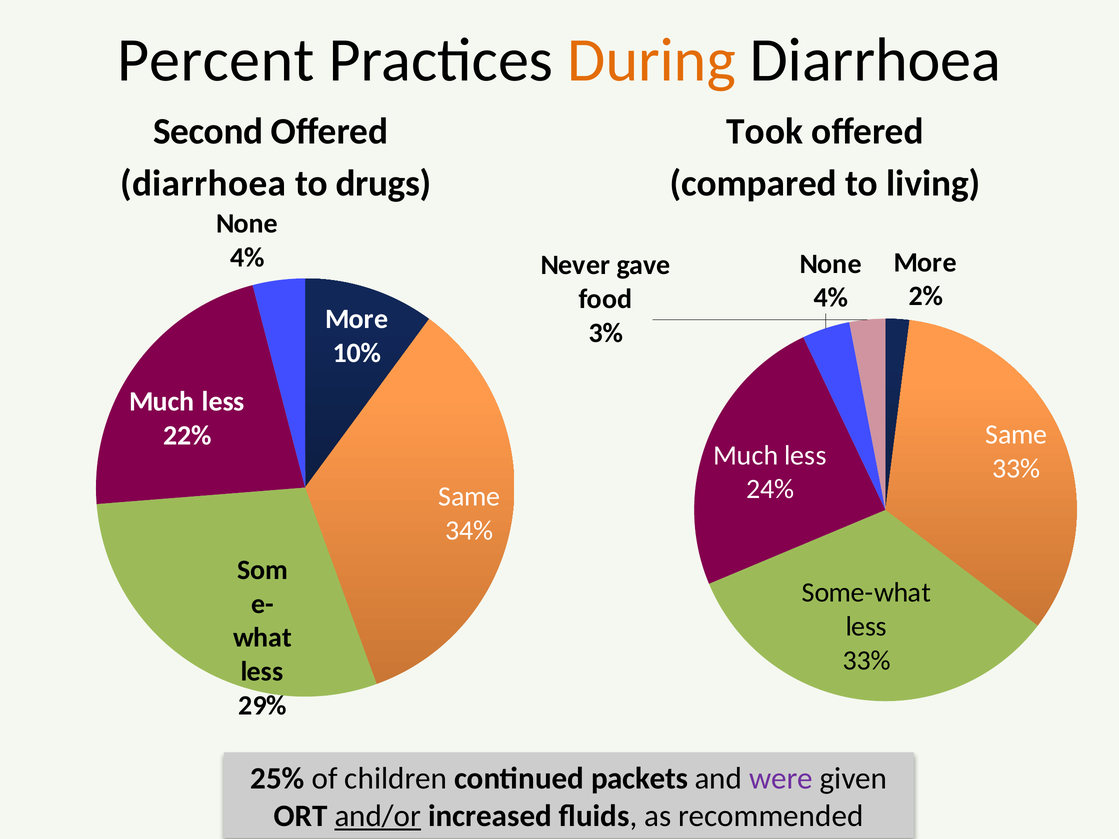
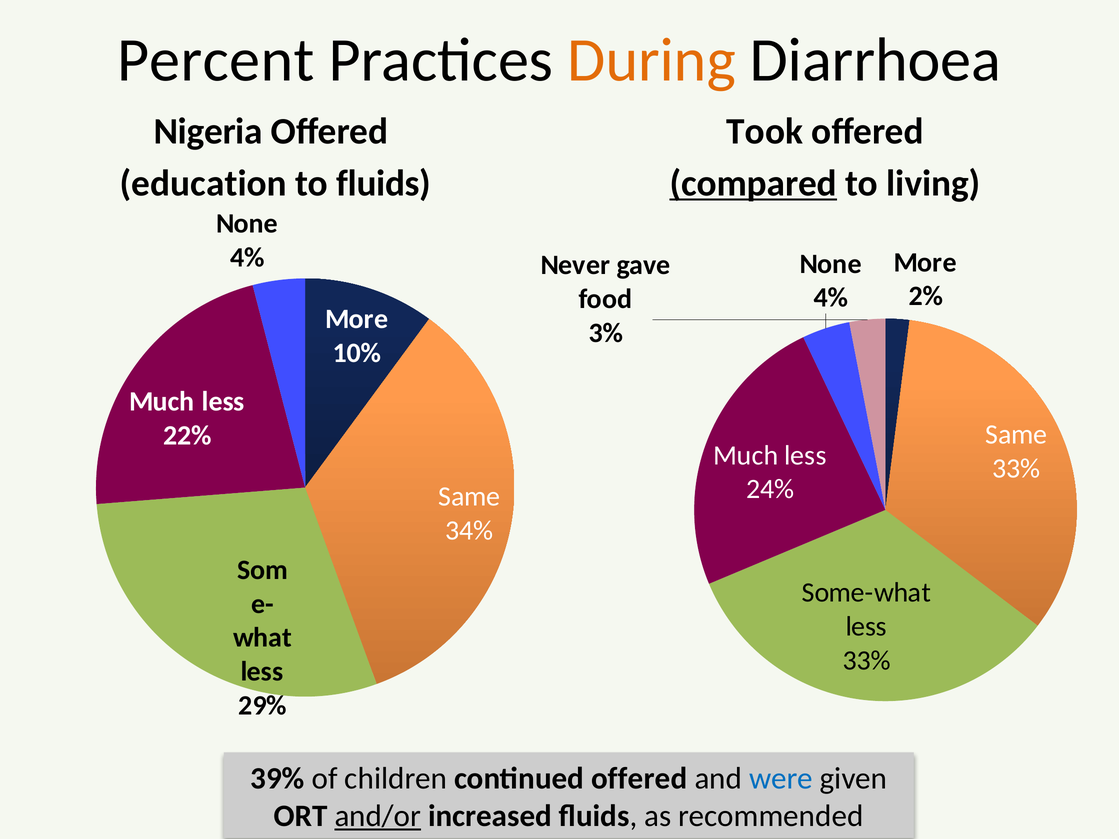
Second: Second -> Nigeria (208, 131)
diarrhoea: diarrhoea -> education (203, 183)
to drugs: drugs -> fluids (384, 183)
compared underline: none -> present (753, 183)
25%: 25% -> 39% (278, 779)
continued packets: packets -> offered (639, 779)
were colour: purple -> blue (781, 779)
